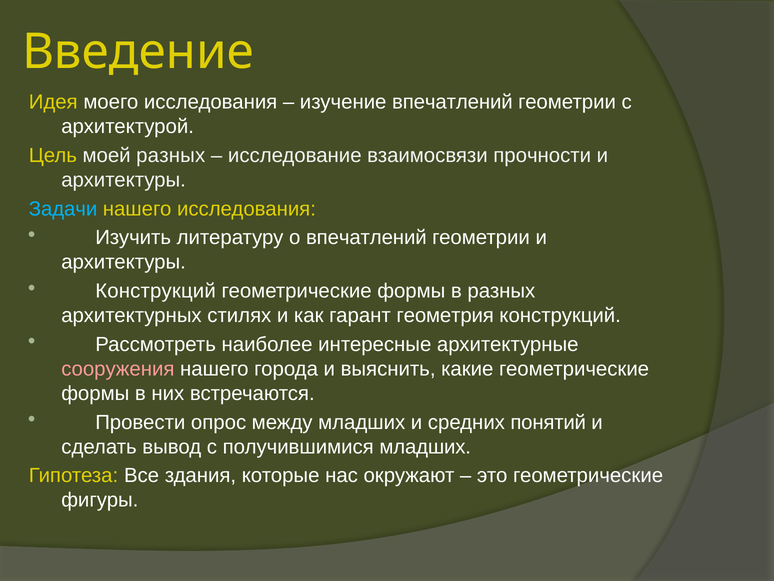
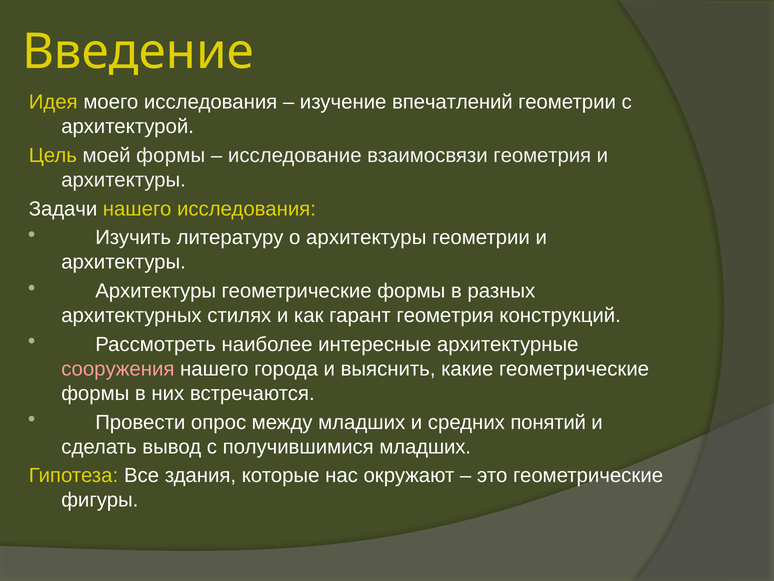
моей разных: разных -> формы (171, 155)
взаимосвязи прочности: прочности -> геометрия (542, 155)
Задачи colour: light blue -> white (63, 209)
о впечатлений: впечатлений -> архитектуры (366, 238)
Конструкций: Конструкций -> Архитектуры (156, 291)
